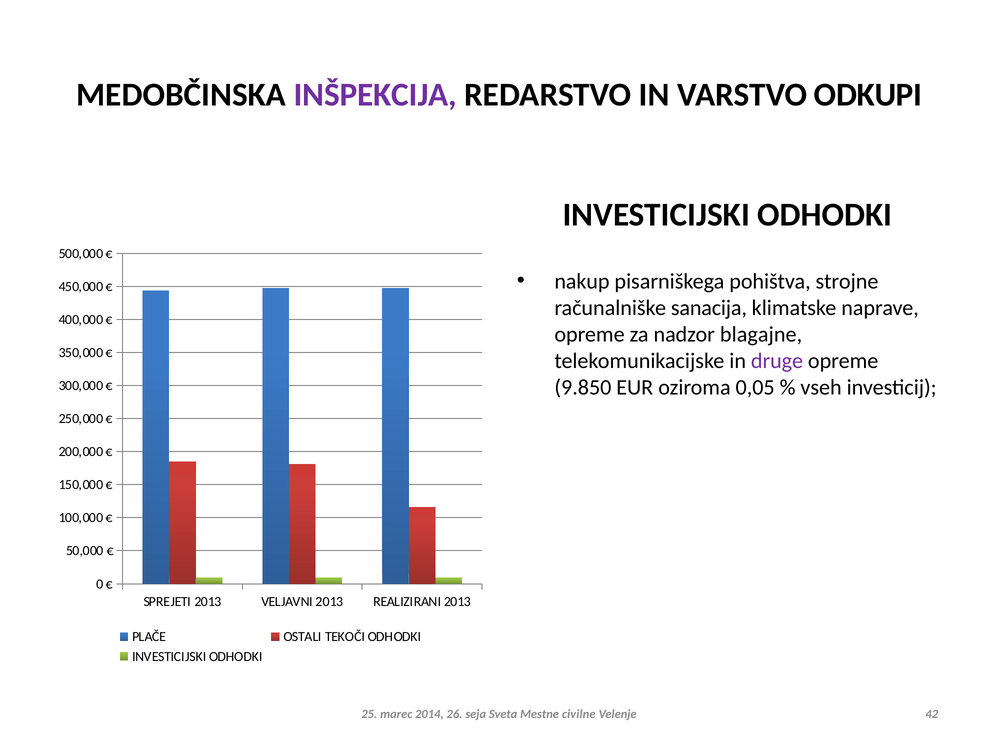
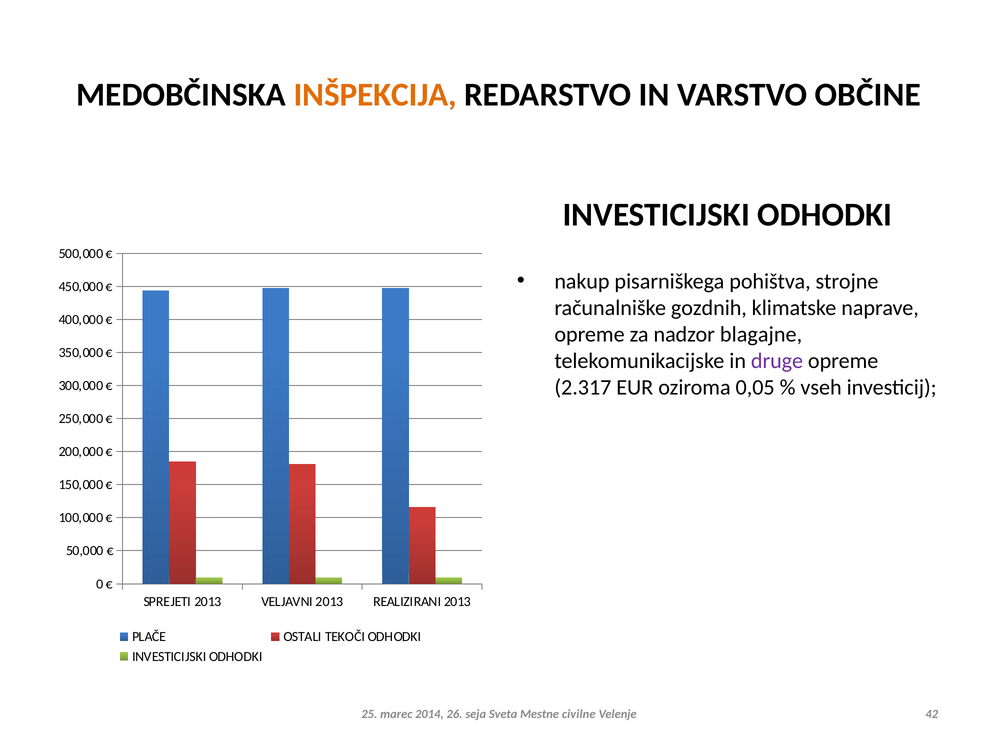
INŠPEKCIJA colour: purple -> orange (375, 95)
ODKUPI: ODKUPI -> OBČINE (868, 95)
sanacija: sanacija -> gozdnih (709, 308)
9.850: 9.850 -> 2.317 (583, 388)
